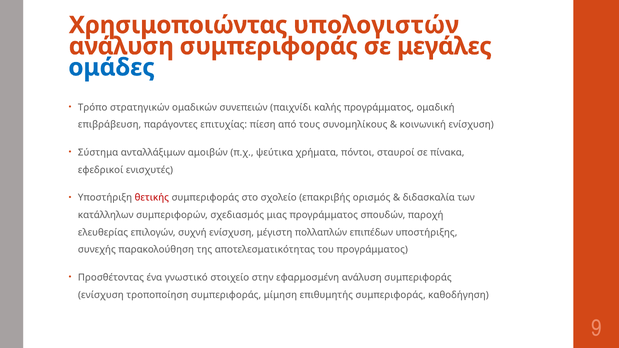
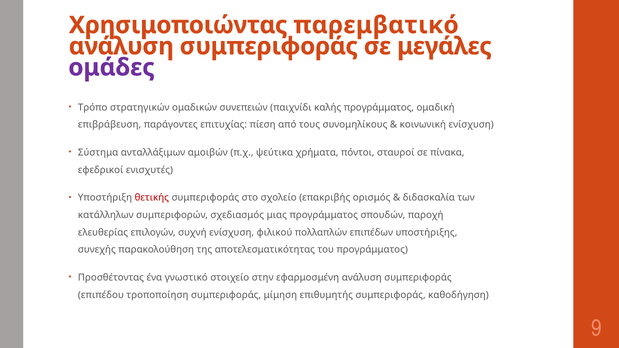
υπολογιστών: υπολογιστών -> παρεμβατικό (376, 25)
ομάδες colour: blue -> purple (112, 68)
μέγιστη: μέγιστη -> φιλικού (275, 232)
ενίσχυση: ενίσχυση -> επιπέδου (101, 295)
